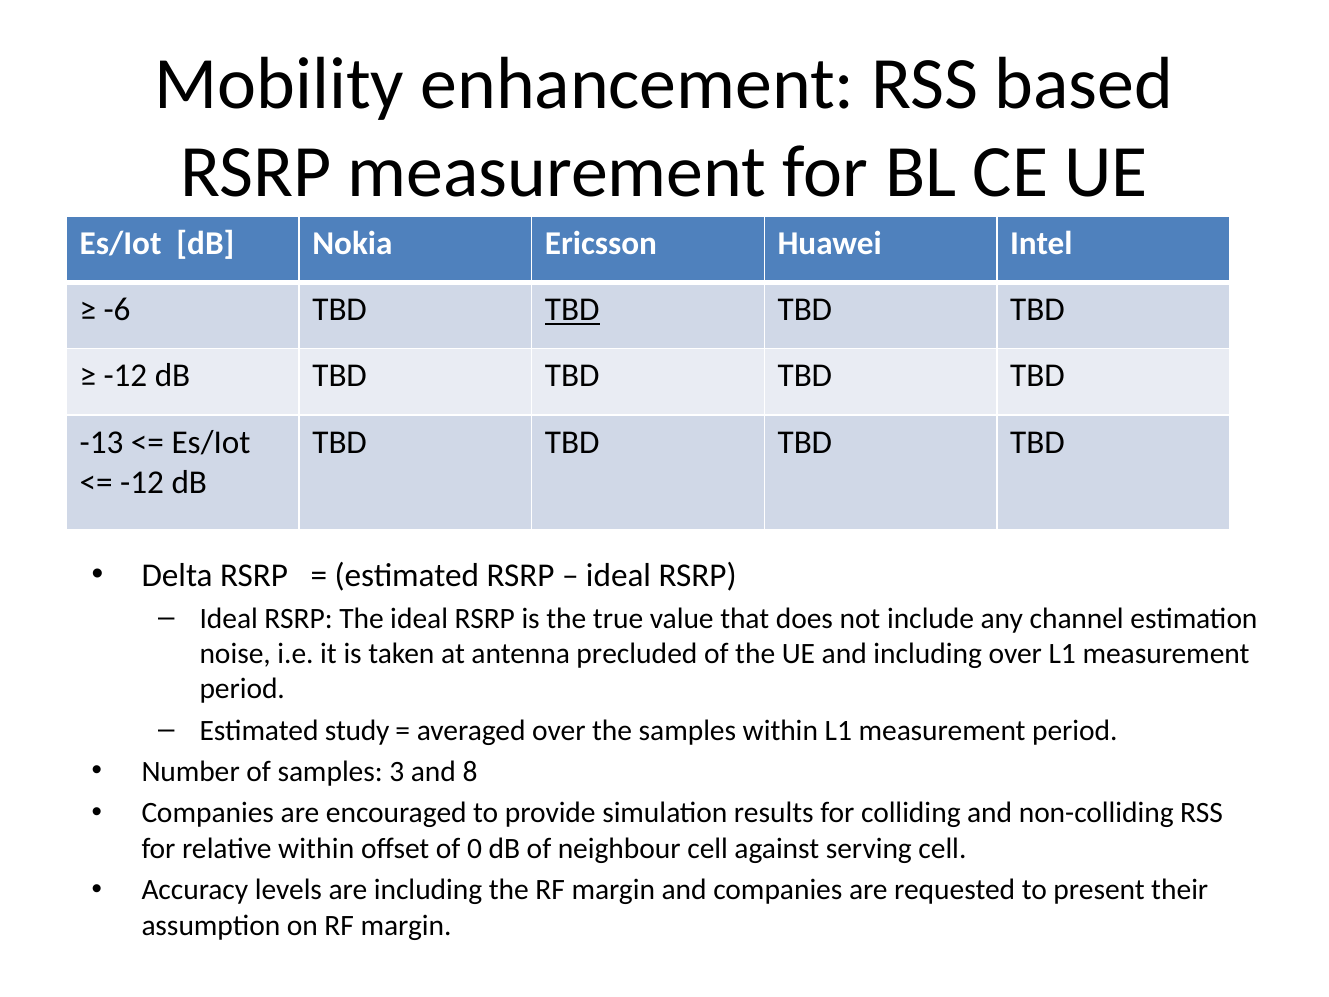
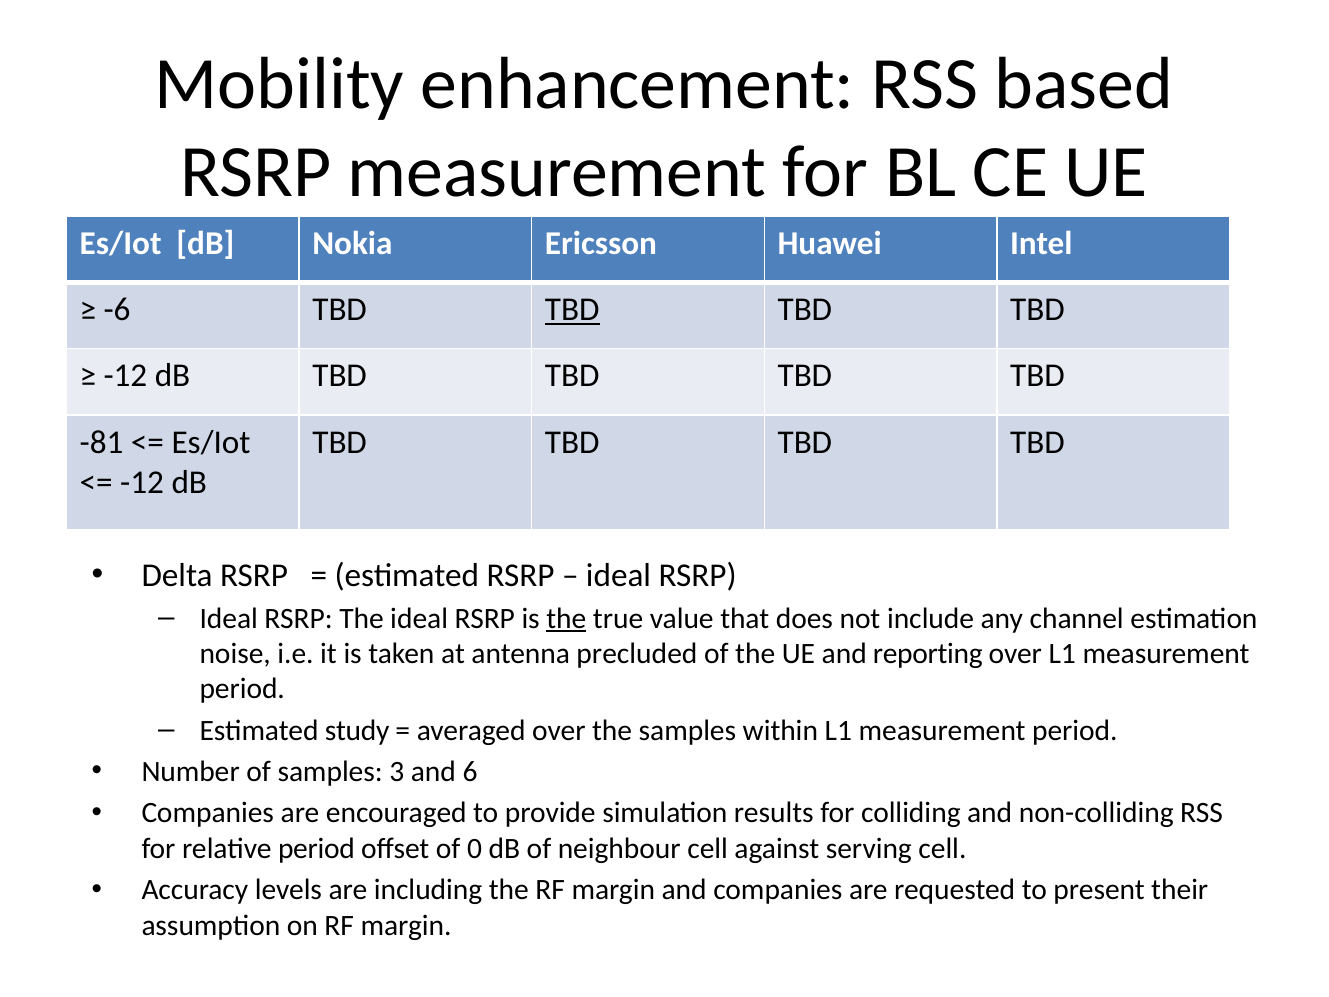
-13: -13 -> -81 (102, 442)
the underline: none -> present (566, 618)
and including: including -> reporting (928, 654)
8: 8 -> 6 (470, 772)
relative within: within -> period (316, 848)
